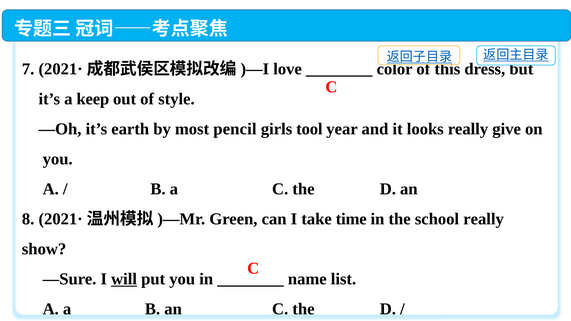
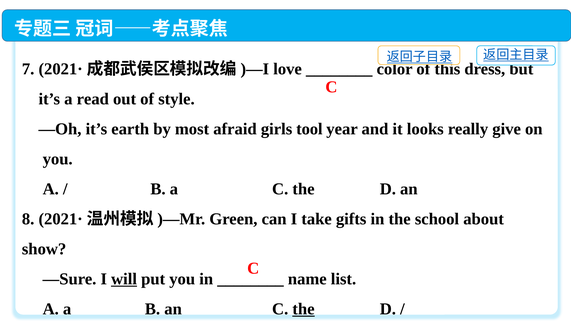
keep: keep -> read (93, 99)
pencil: pencil -> afraid (235, 129)
time: time -> gifts (351, 219)
school really: really -> about (484, 219)
the underline: none -> present (303, 309)
